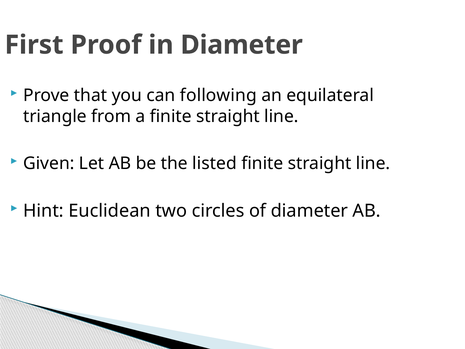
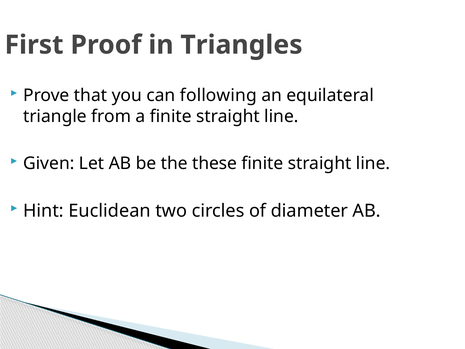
in Diameter: Diameter -> Triangles (241, 45)
listed: listed -> these (215, 163)
